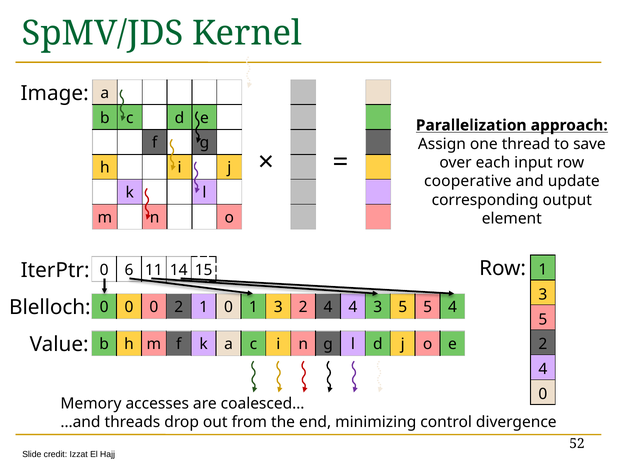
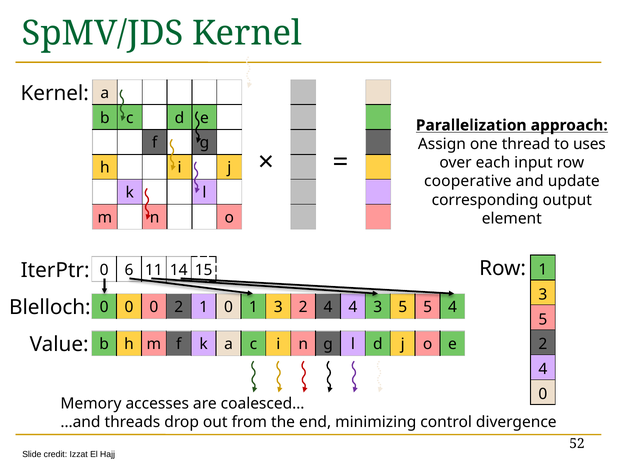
Image: Image -> Kernel (55, 93)
save: save -> uses (589, 144)
